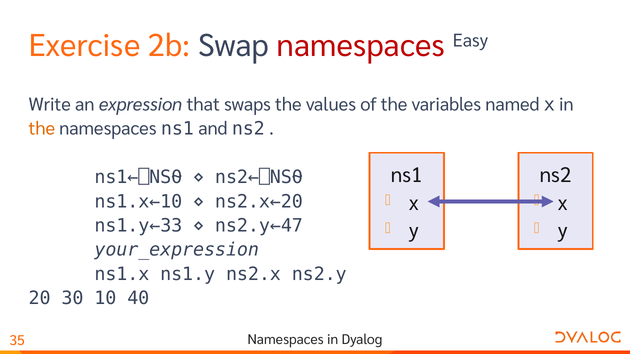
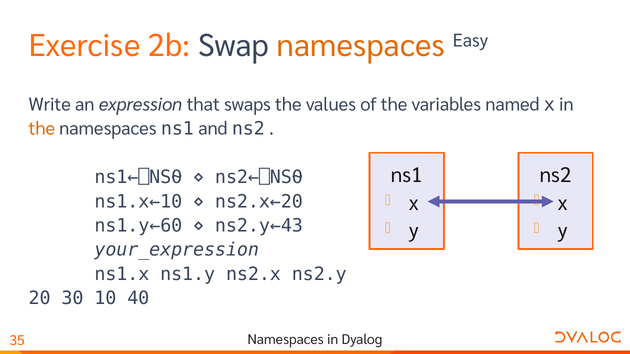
namespaces colour: red -> orange (361, 46)
ns1.y←33: ns1.y←33 -> ns1.y←60 (138, 226)
ns2.y←47: ns2.y←47 -> ns2.y←43 (259, 226)
